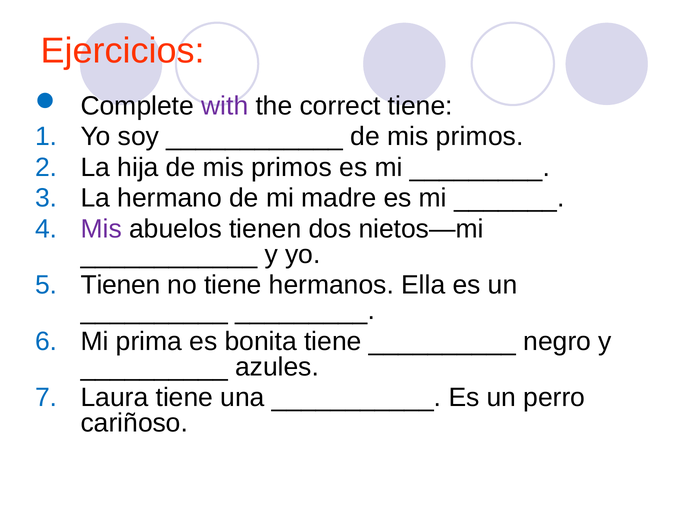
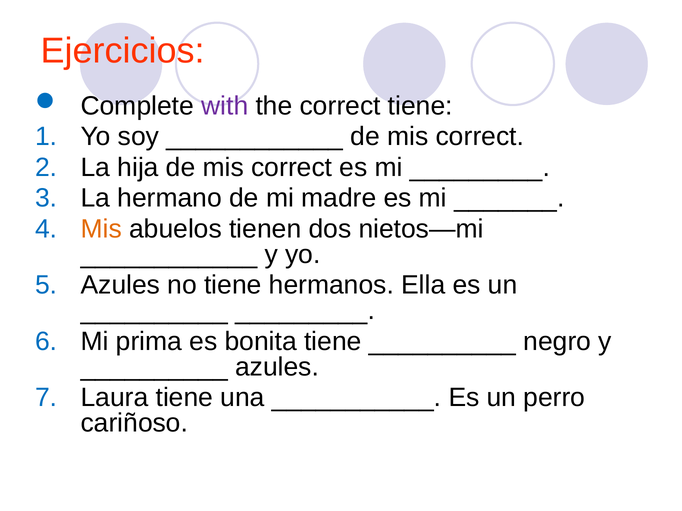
primos: primos -> correct (480, 137)
hija de mis primos: primos -> correct (292, 168)
Mis colour: purple -> orange (101, 229)
Tienen: Tienen -> Azules (120, 285)
